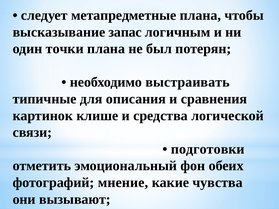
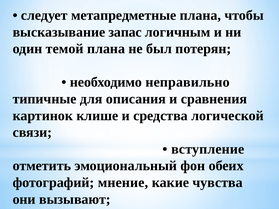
точки: точки -> темой (65, 49)
выстраивать: выстраивать -> неправильно (188, 82)
подготовки: подготовки -> вступление (208, 149)
